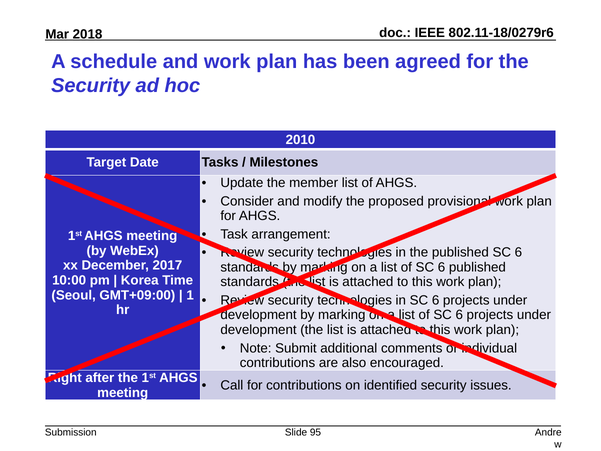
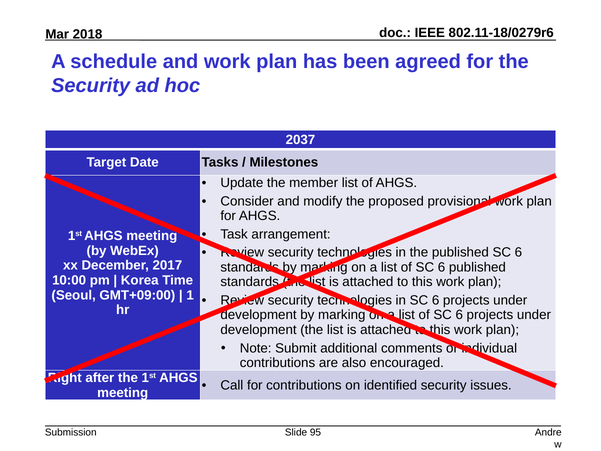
2010: 2010 -> 2037 (301, 140)
